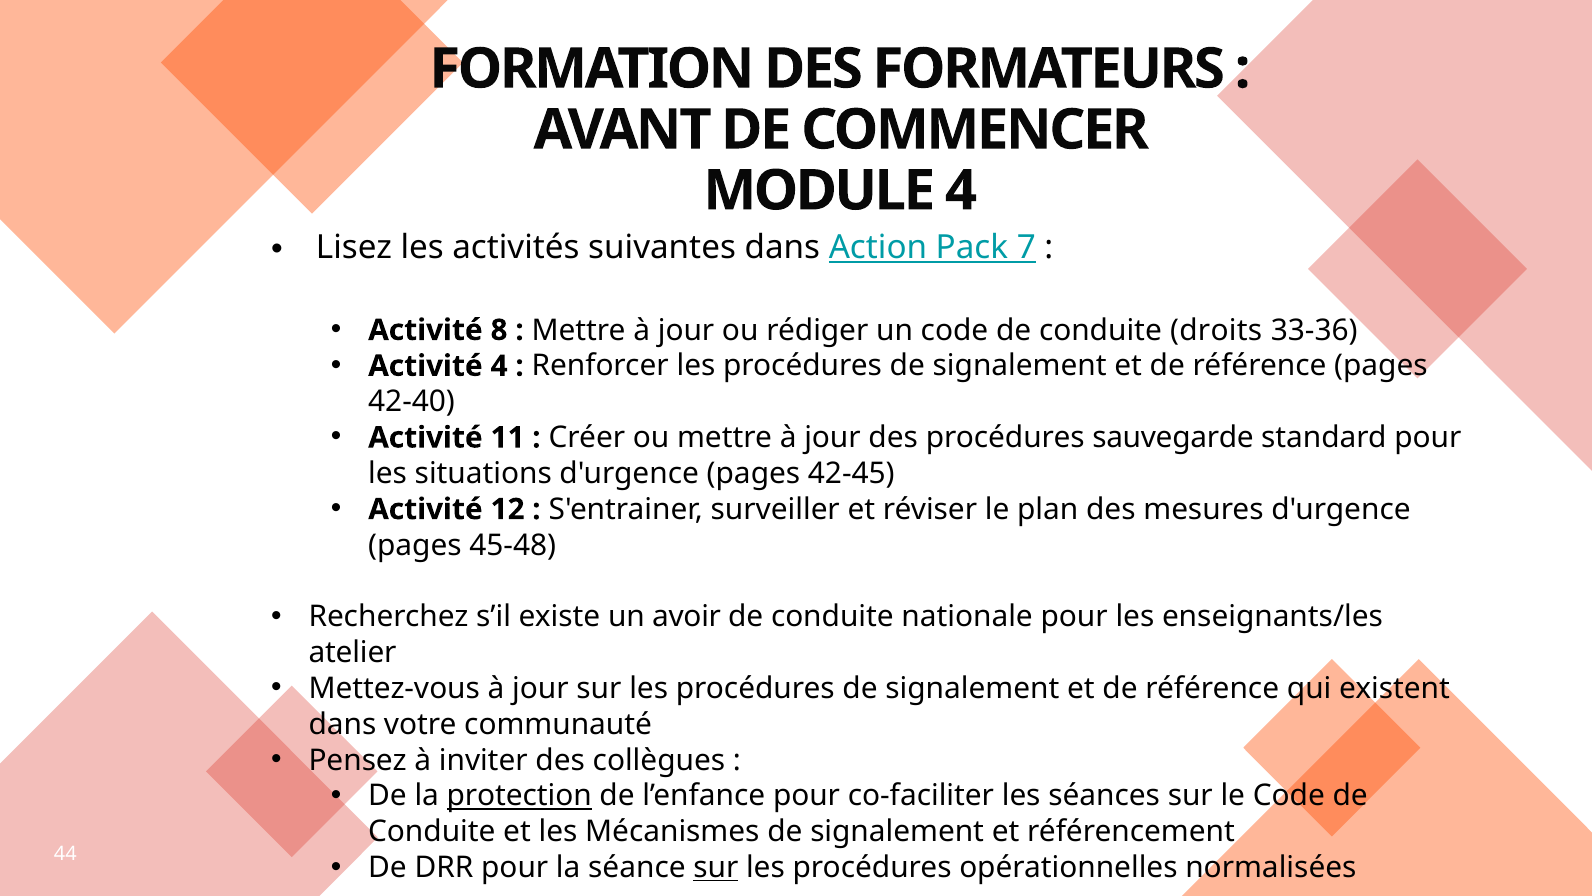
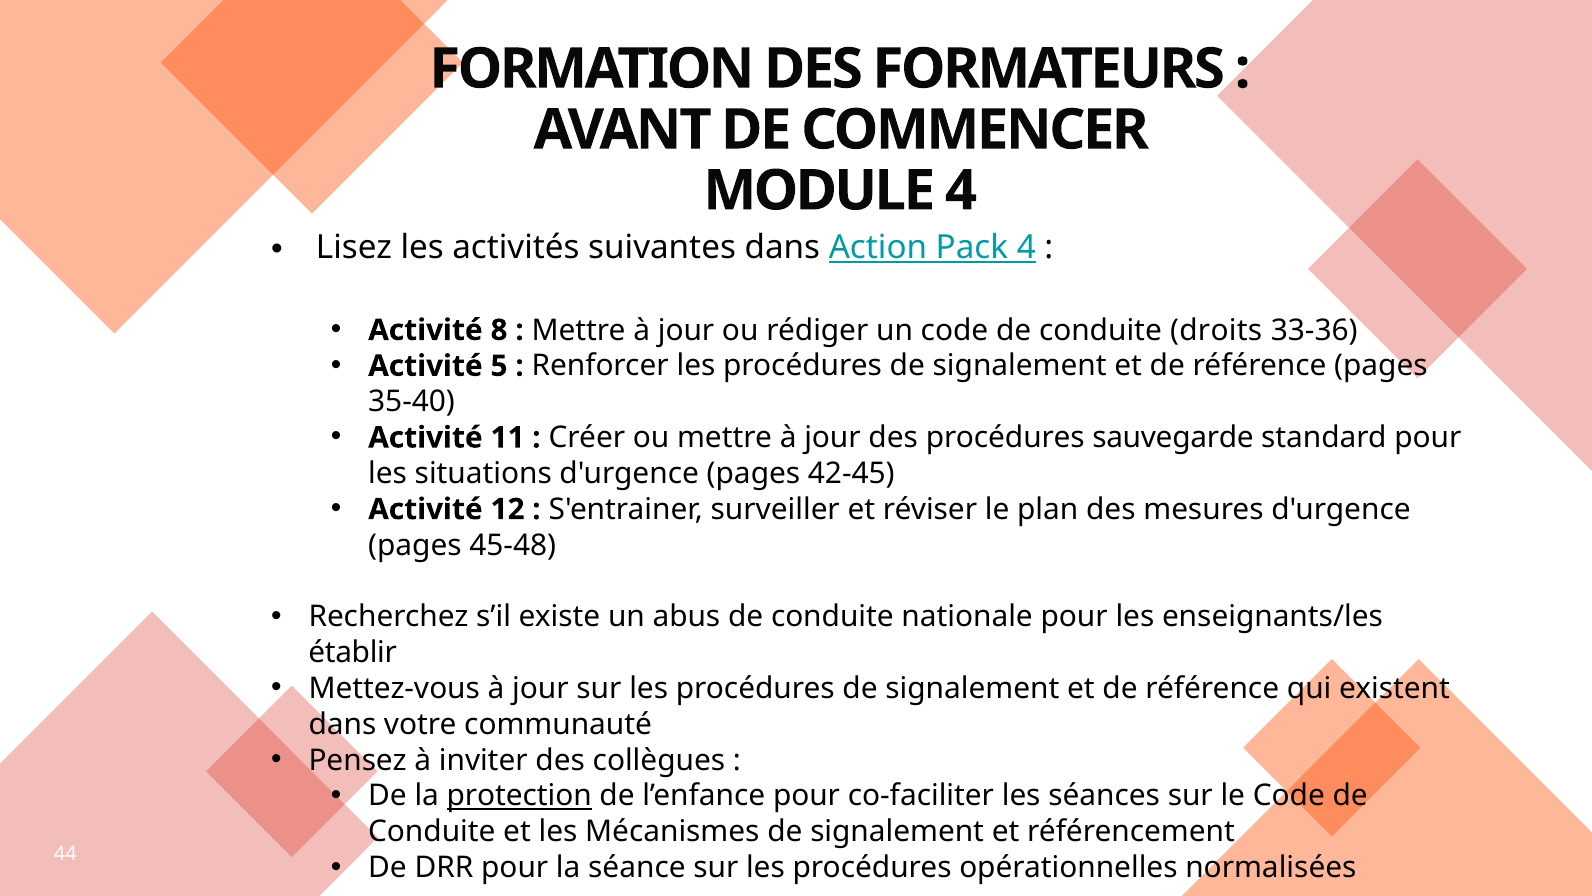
Pack 7: 7 -> 4 (1026, 247)
Activité 4: 4 -> 5 (499, 366)
42-40: 42-40 -> 35-40 (412, 402)
avoir: avoir -> abus (686, 617)
atelier: atelier -> établir (353, 652)
sur underline: present -> none (716, 867)
